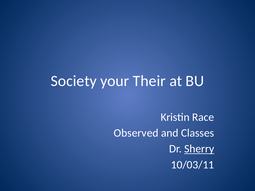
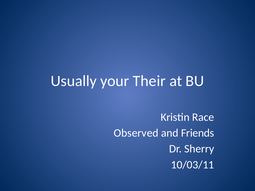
Society: Society -> Usually (74, 81)
Classes: Classes -> Friends (198, 133)
Sherry underline: present -> none (199, 149)
